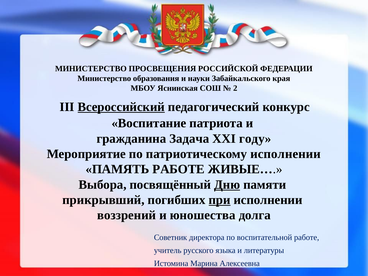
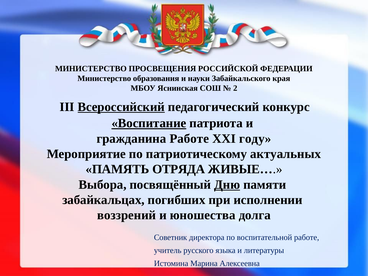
Воспитание underline: none -> present (149, 123)
гражданина Задача: Задача -> Работе (189, 139)
патриотическому исполнении: исполнении -> актуальных (286, 154)
ПАМЯТЬ РАБОТЕ: РАБОТЕ -> ОТРЯДА (179, 169)
прикрывший: прикрывший -> забайкальцах (103, 200)
при underline: present -> none (220, 200)
